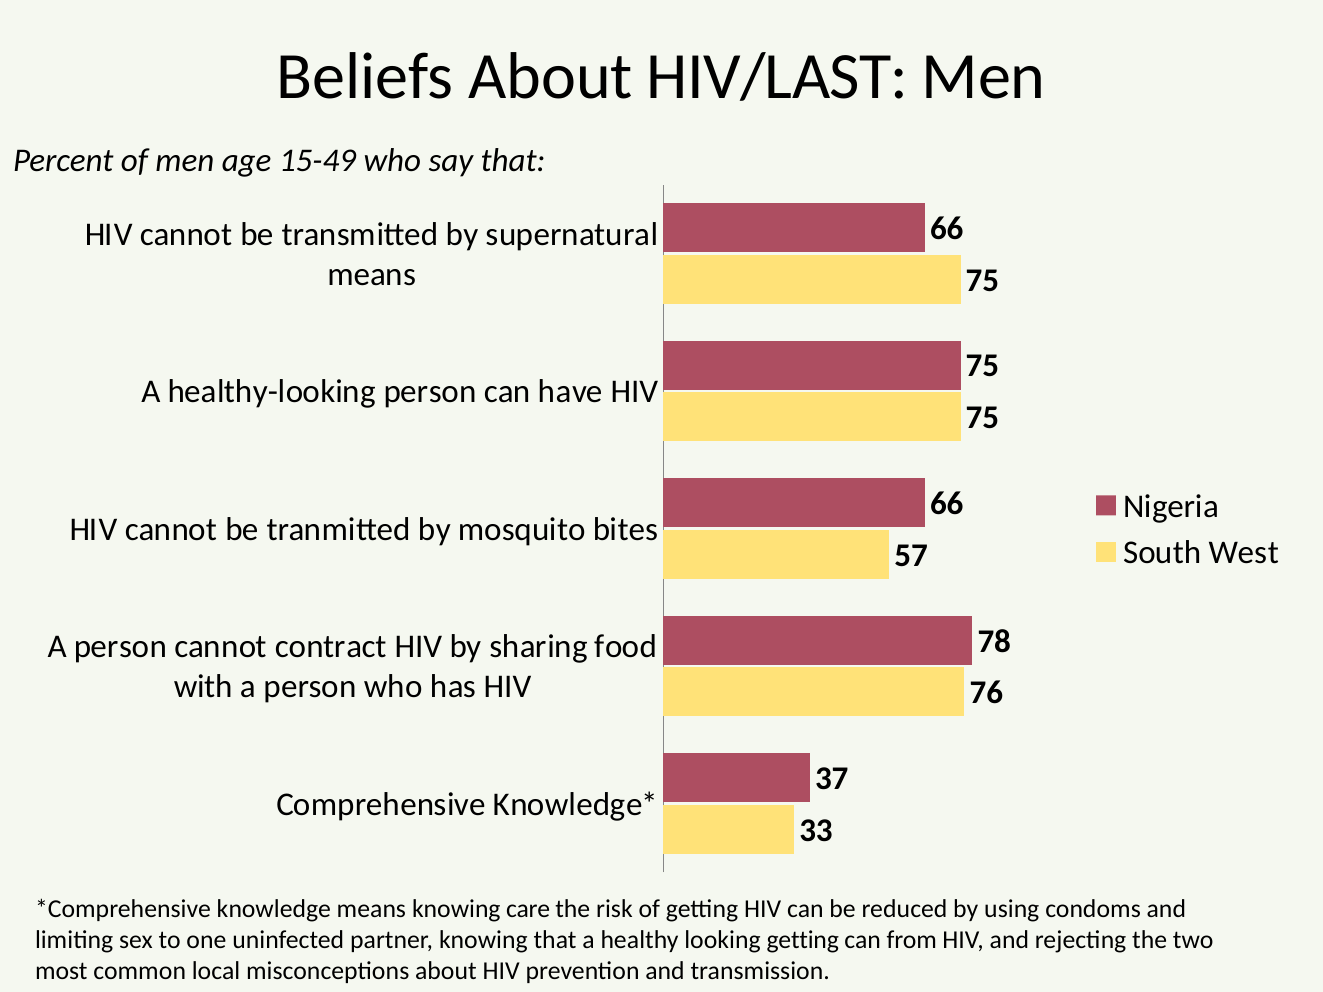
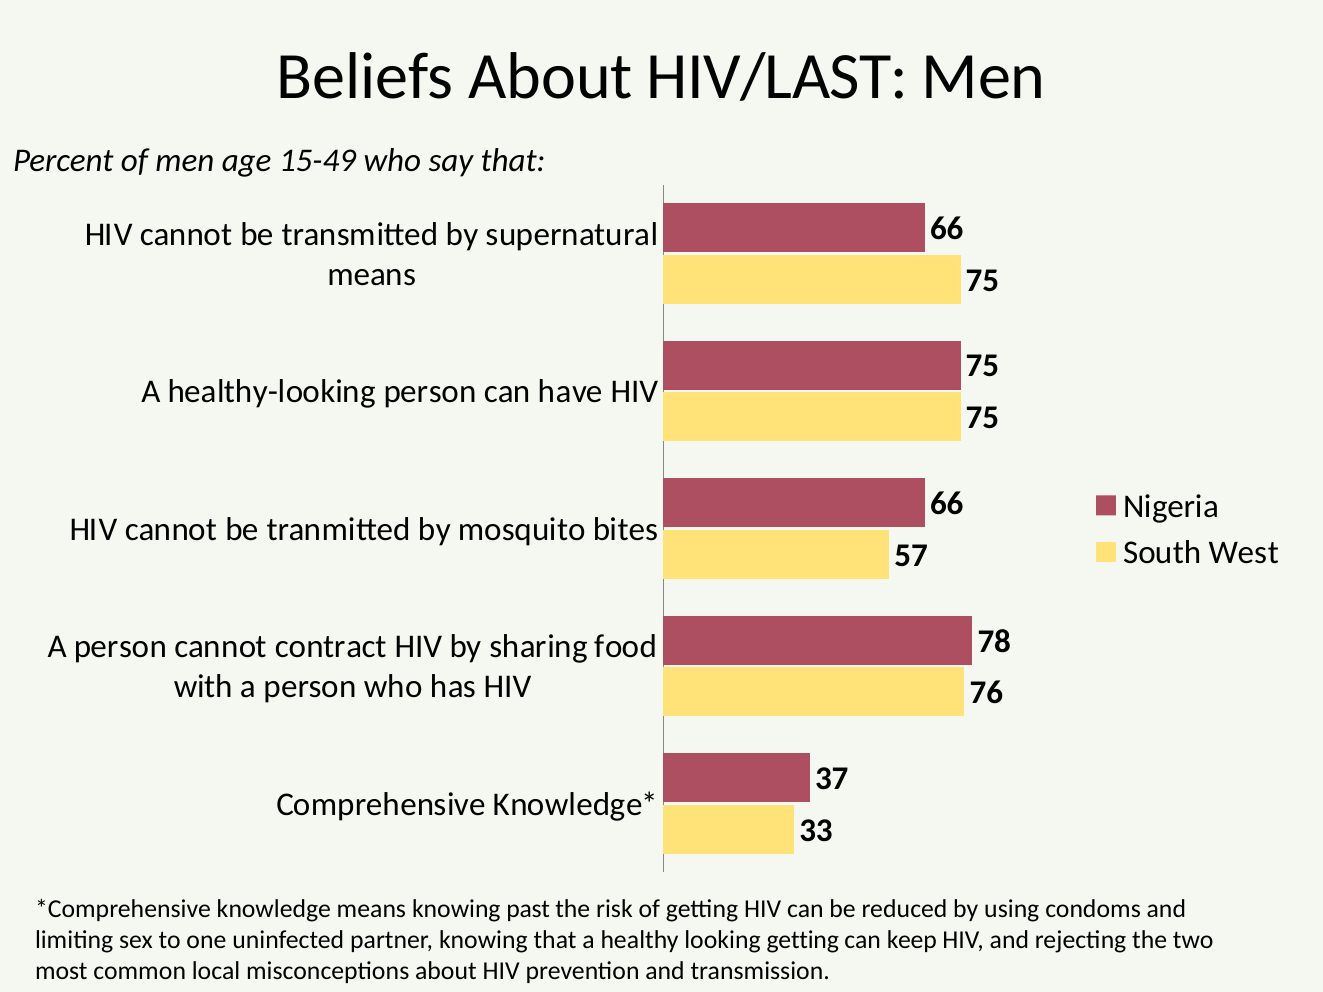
care: care -> past (528, 909)
from: from -> keep (912, 940)
